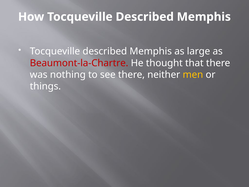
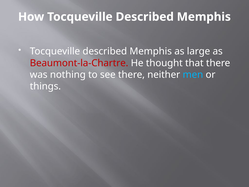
men colour: yellow -> light blue (193, 75)
